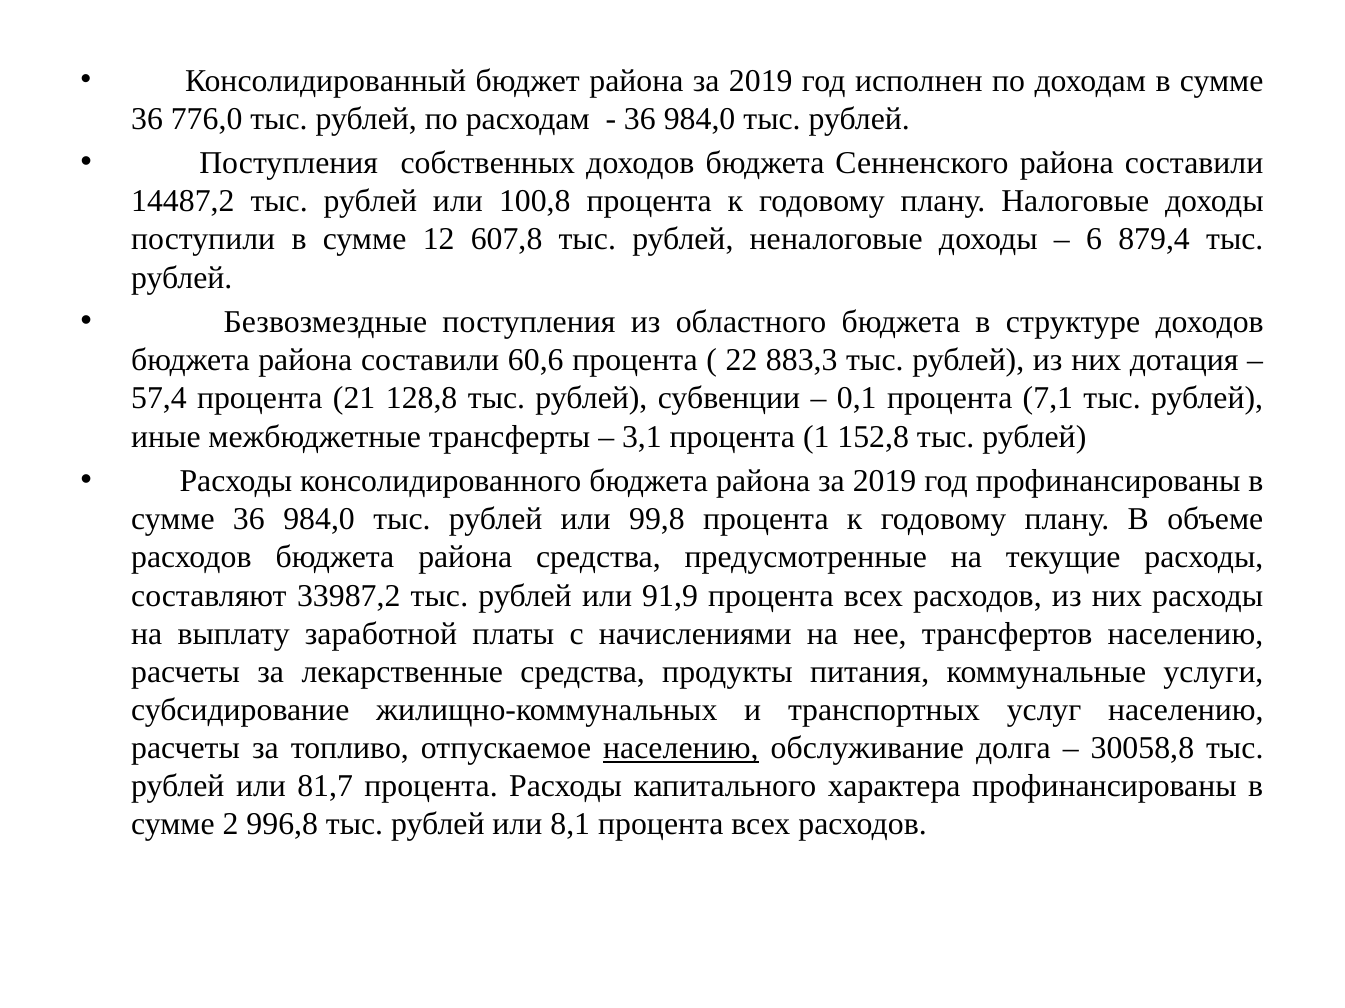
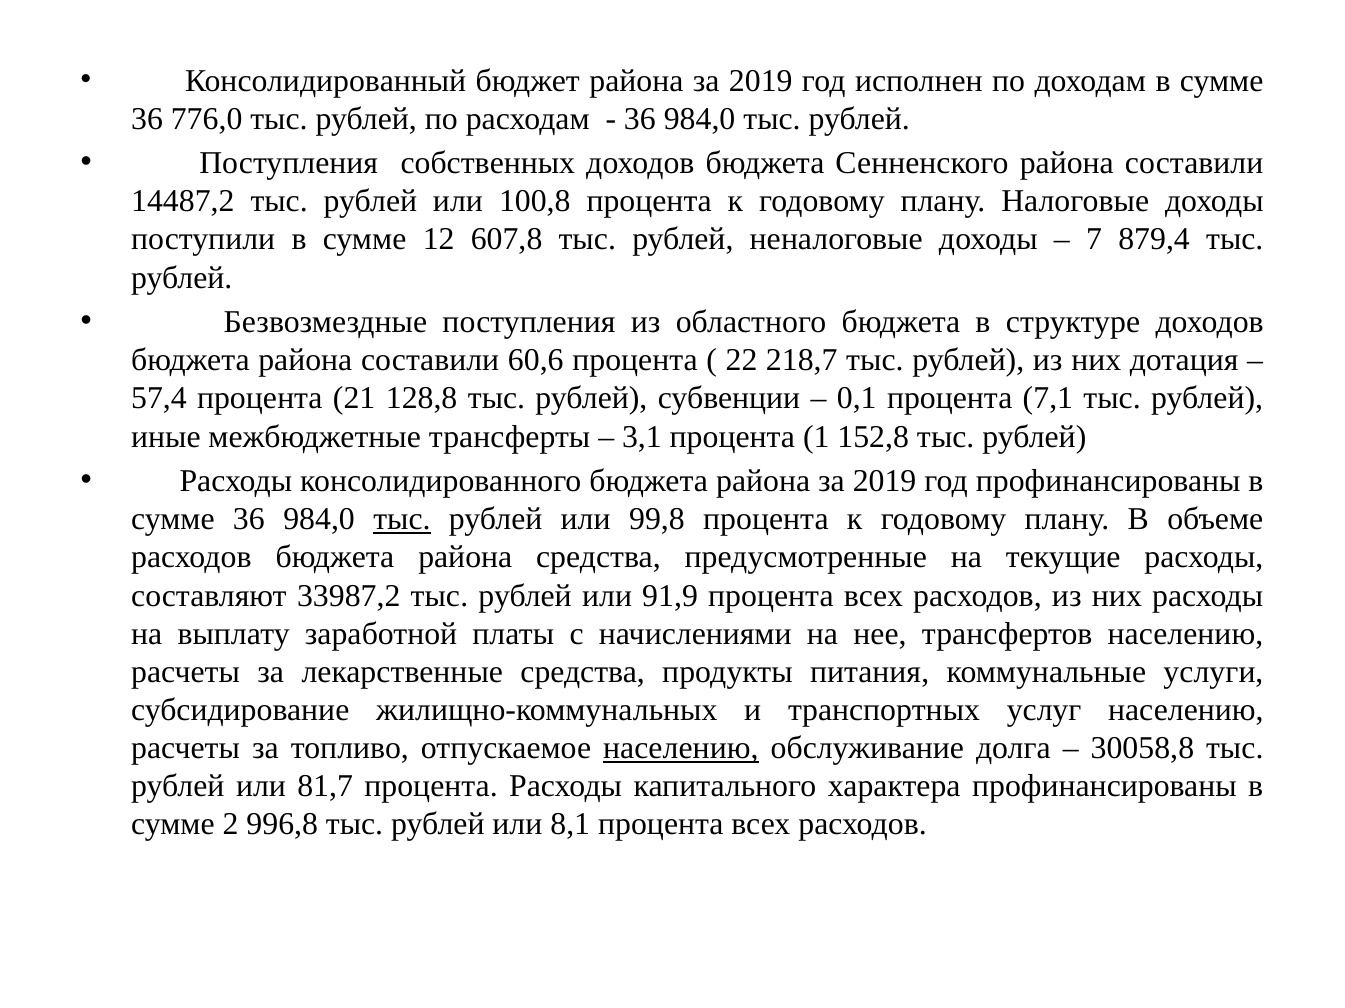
6: 6 -> 7 (1094, 240)
883,3: 883,3 -> 218,7 (802, 361)
тыс underline: none -> present (402, 520)
